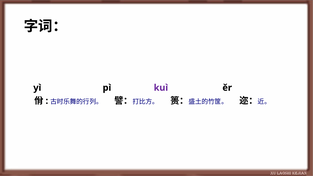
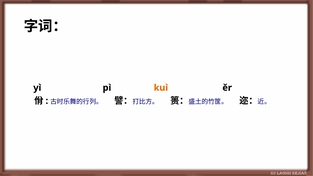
kuì colour: purple -> orange (161, 88)
